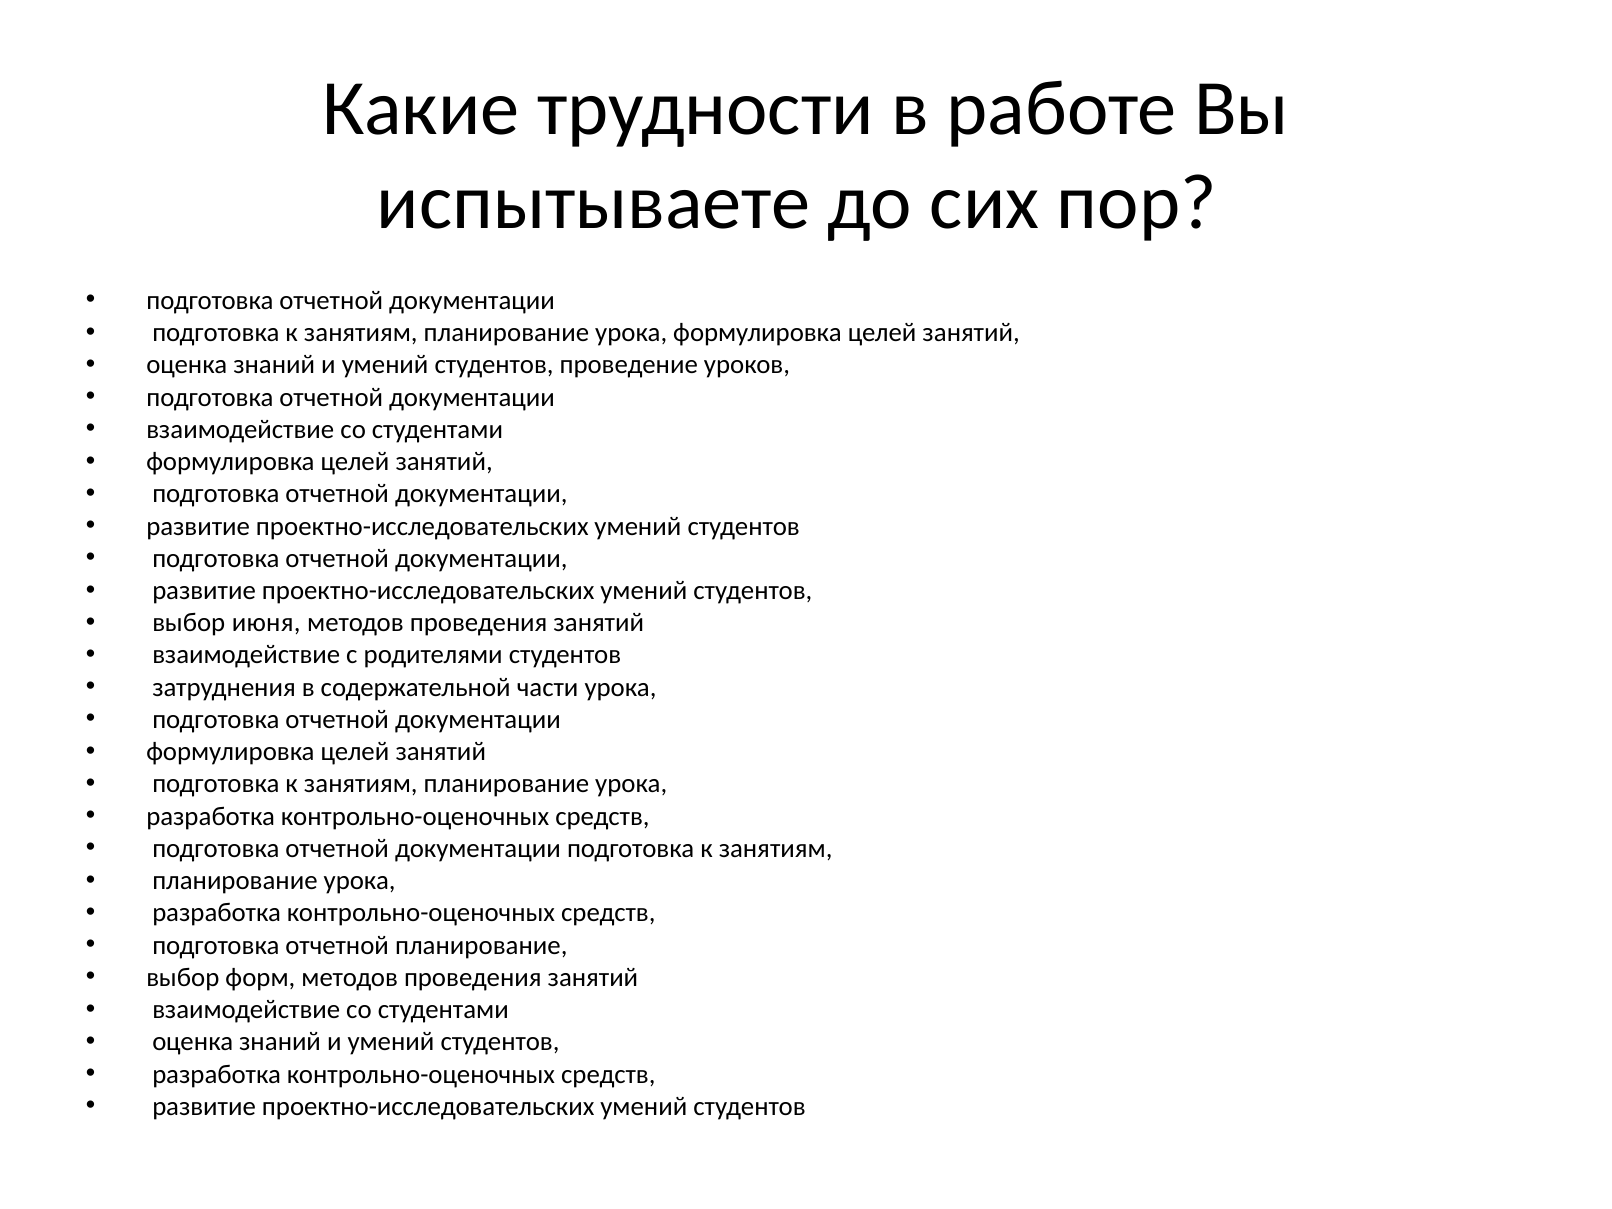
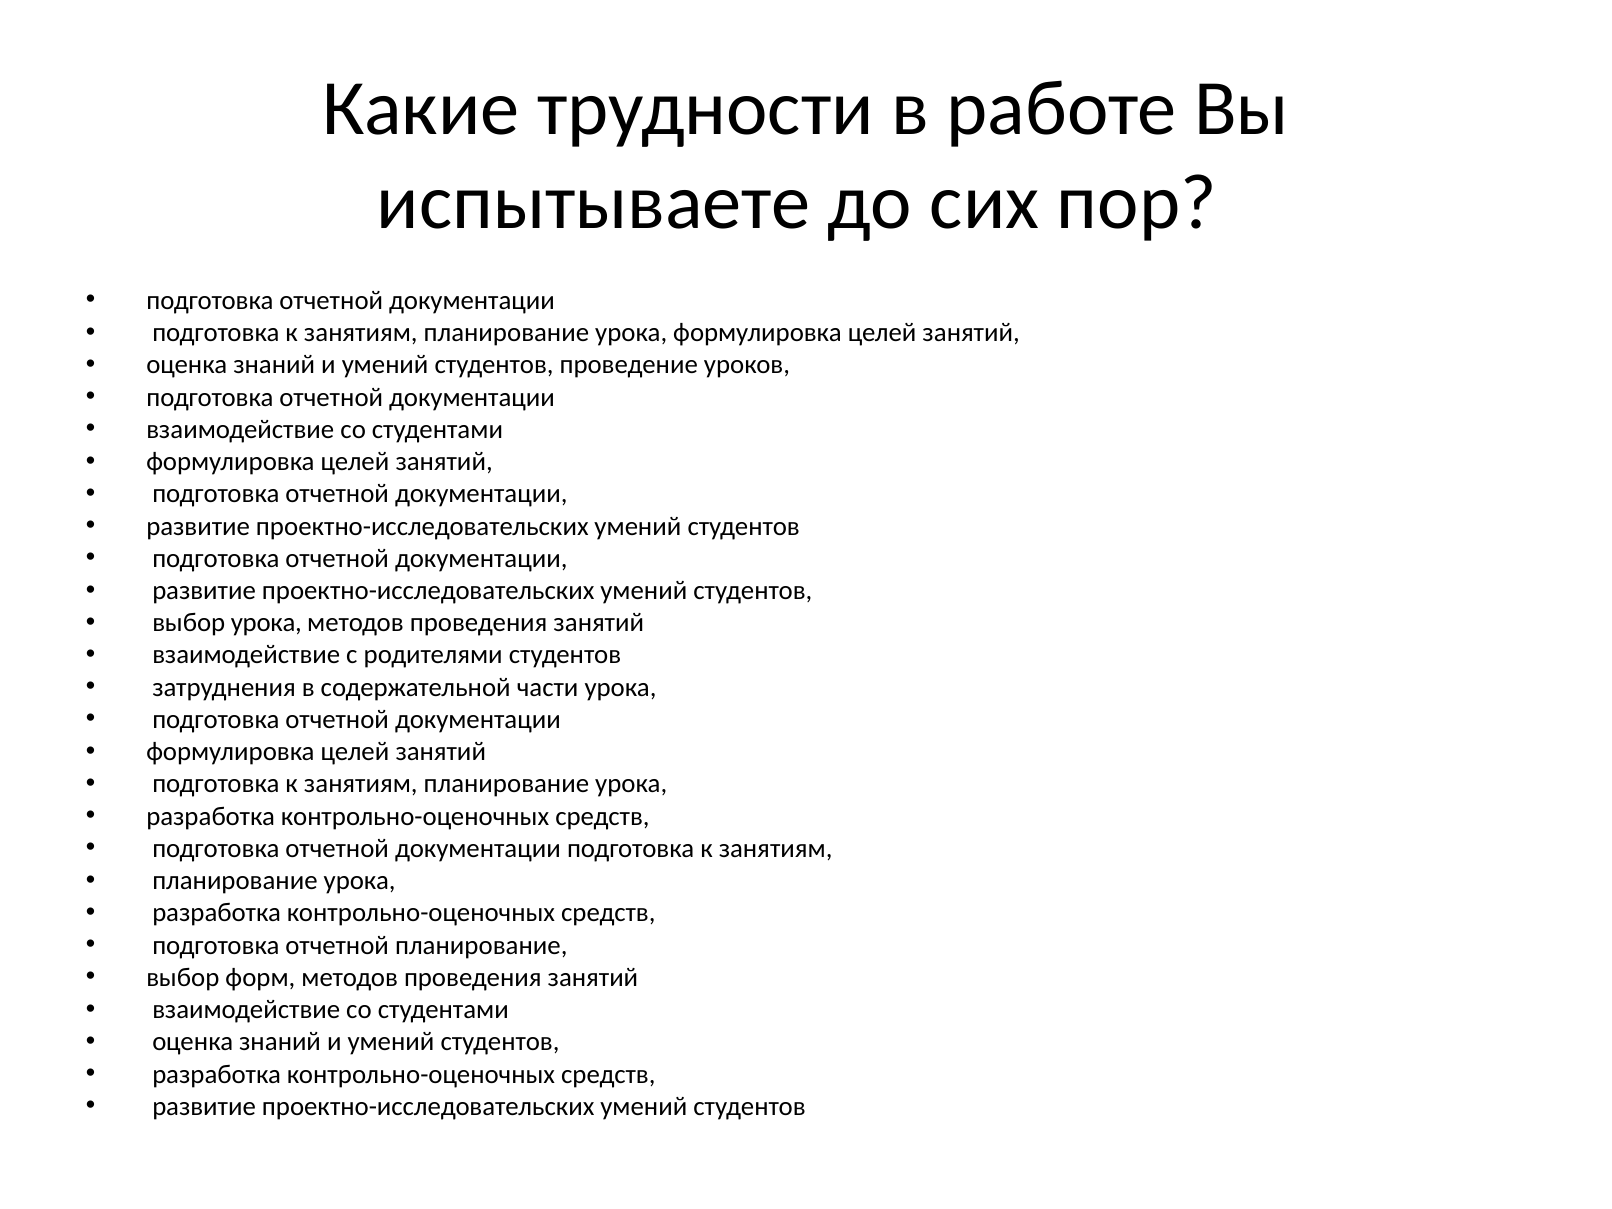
выбор июня: июня -> урока (266, 623)
